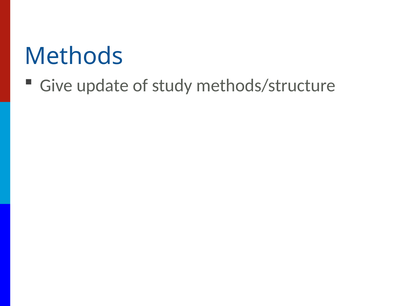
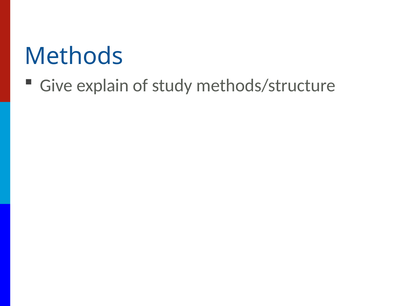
update: update -> explain (103, 86)
